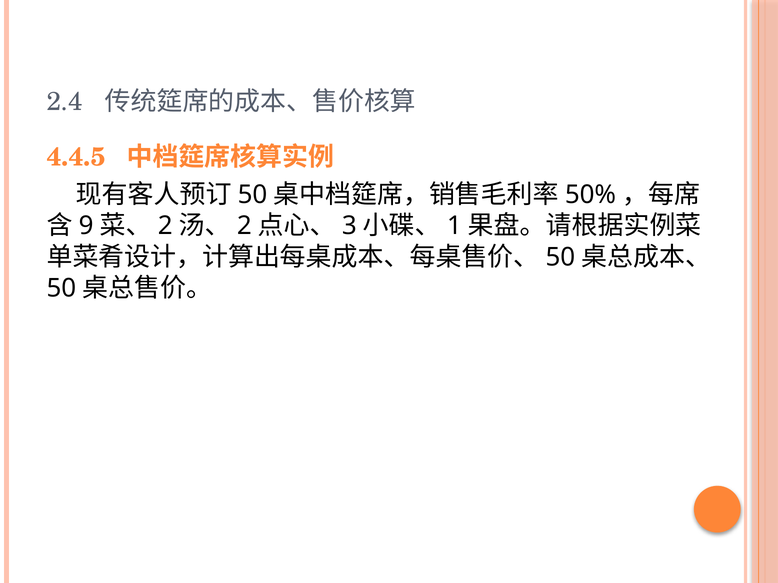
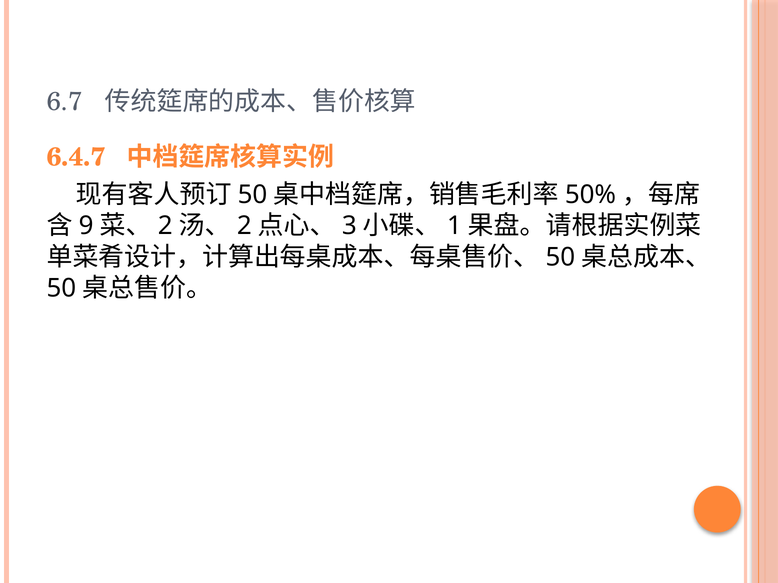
2.4: 2.4 -> 6.7 (65, 102)
4.4.5: 4.4.5 -> 6.4.7 (76, 157)
